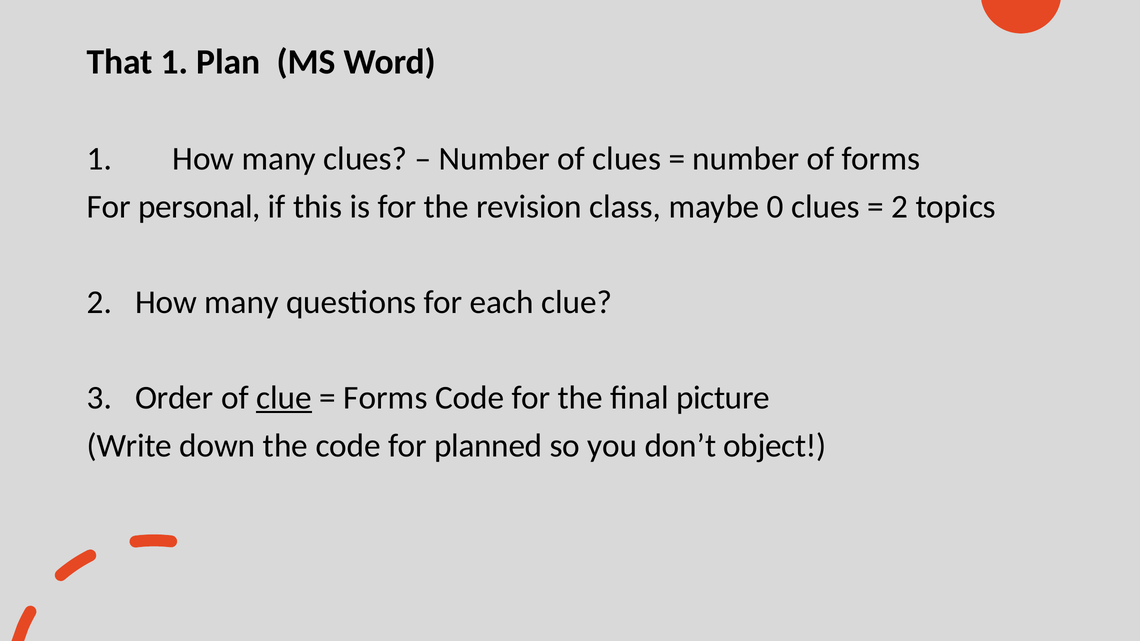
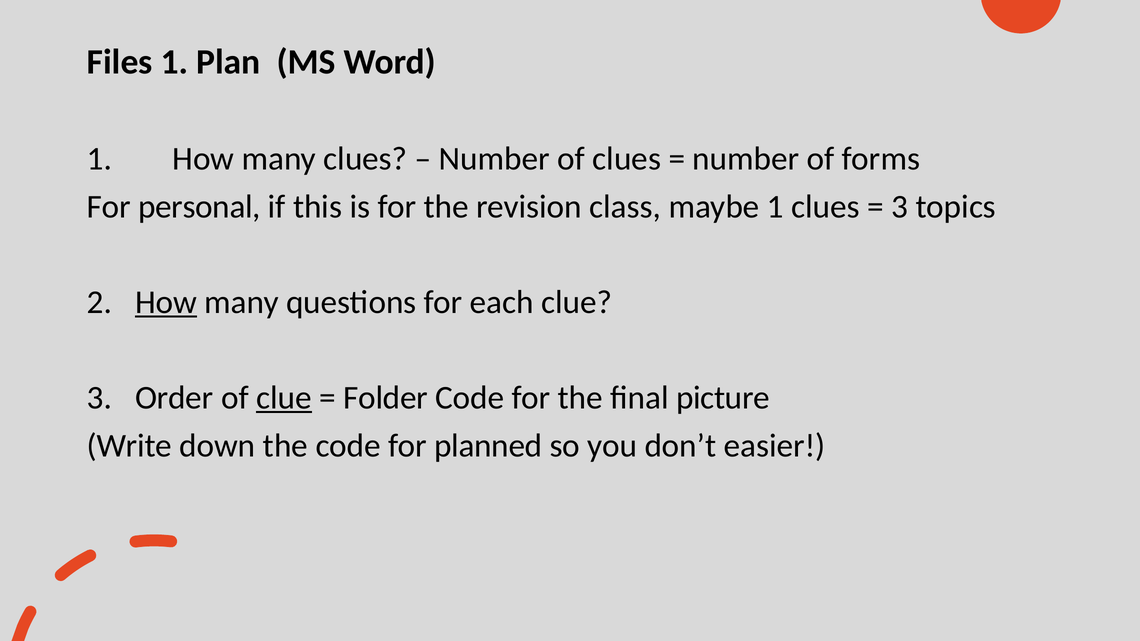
That: That -> Files (120, 62)
maybe 0: 0 -> 1 (775, 207)
2: 2 -> 3 (900, 207)
How underline: none -> present (166, 302)
Forms: Forms -> Folder (386, 398)
object: object -> easier (775, 446)
